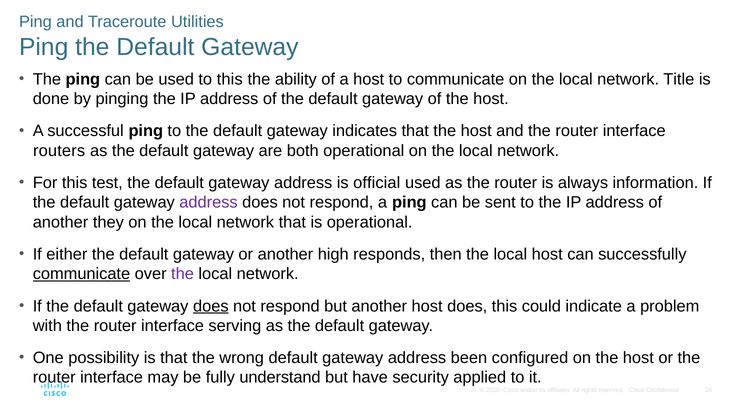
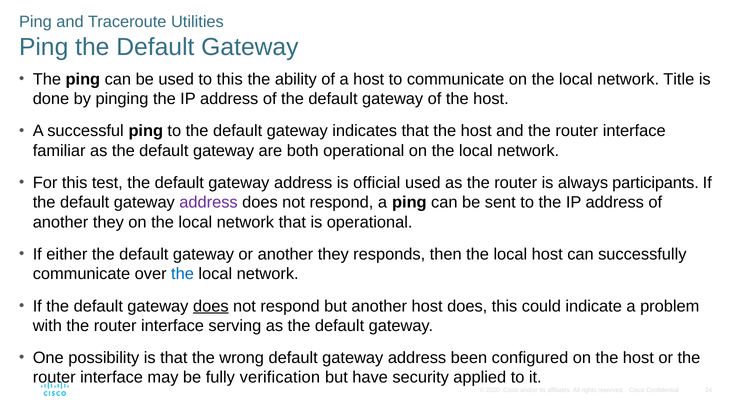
routers: routers -> familiar (59, 151)
information: information -> participants (656, 183)
or another high: high -> they (333, 254)
communicate underline: present -> none (81, 274)
the colour: purple -> blue (183, 274)
understand: understand -> verification (280, 378)
